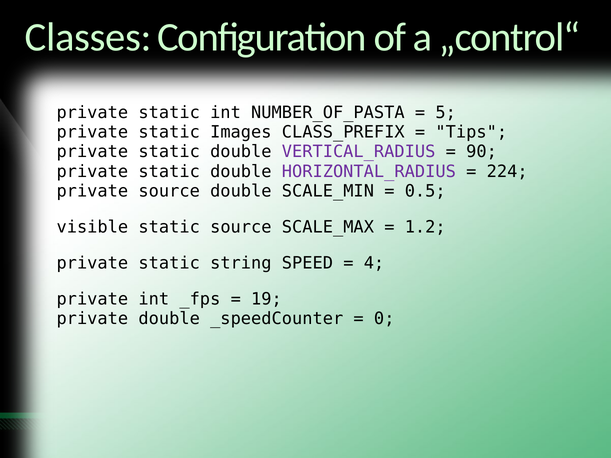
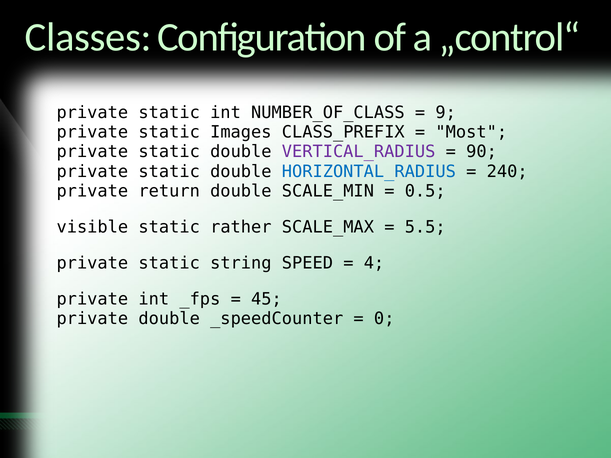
NUMBER_OF_PASTA: NUMBER_OF_PASTA -> NUMBER_OF_CLASS (328, 113)
5: 5 -> 9 (446, 113)
Tips: Tips -> Most (471, 132)
HORIZONTAL_RADIUS colour: purple -> blue (369, 172)
224: 224 -> 240 (507, 172)
private source: source -> return (169, 191)
static source: source -> rather (241, 227)
1.2: 1.2 -> 5.5 (425, 227)
19: 19 -> 45 (266, 299)
